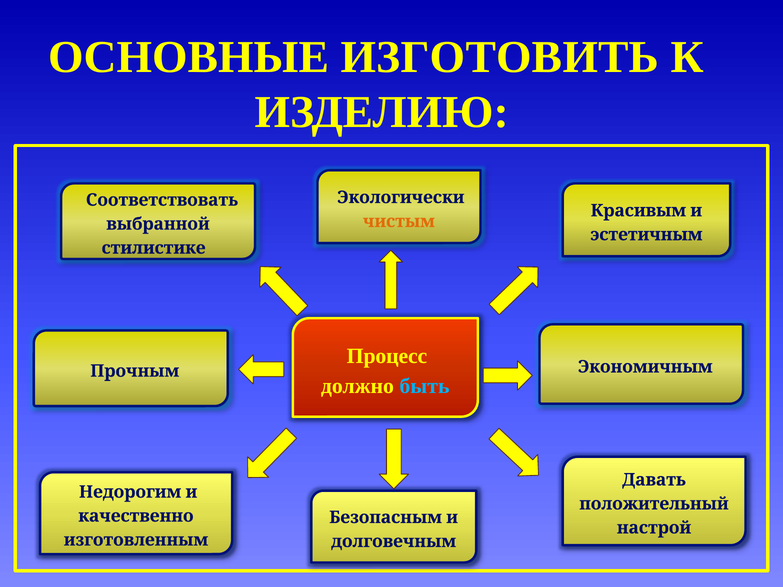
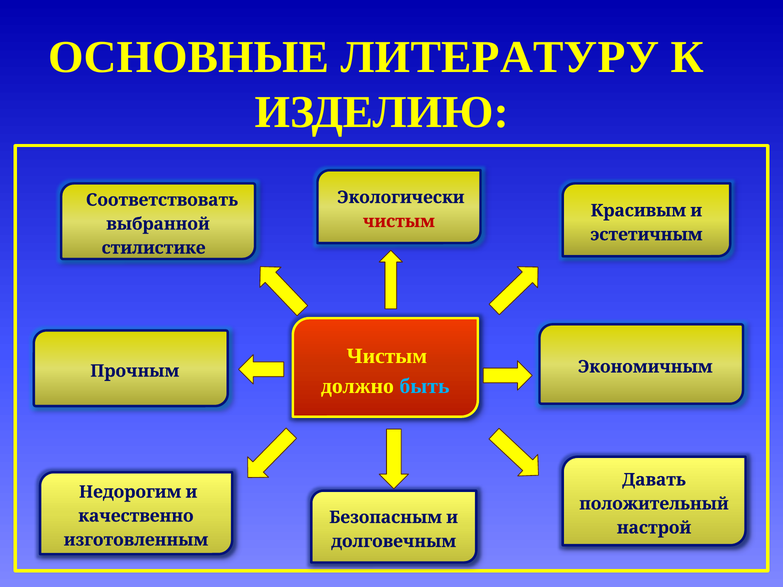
ИЗГОТОВИТЬ: ИЗГОТОВИТЬ -> ЛИТЕРАТУРУ (500, 57)
чистым colour: orange -> red (399, 221)
Процесс: Процесс -> Чистым (387, 356)
